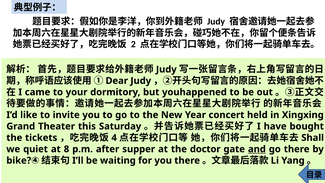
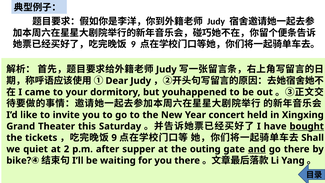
2: 2 -> 9 (133, 44)
bought underline: none -> present (307, 126)
4: 4 -> 9 (114, 138)
8: 8 -> 2 (67, 149)
doctor: doctor -> outing (205, 149)
